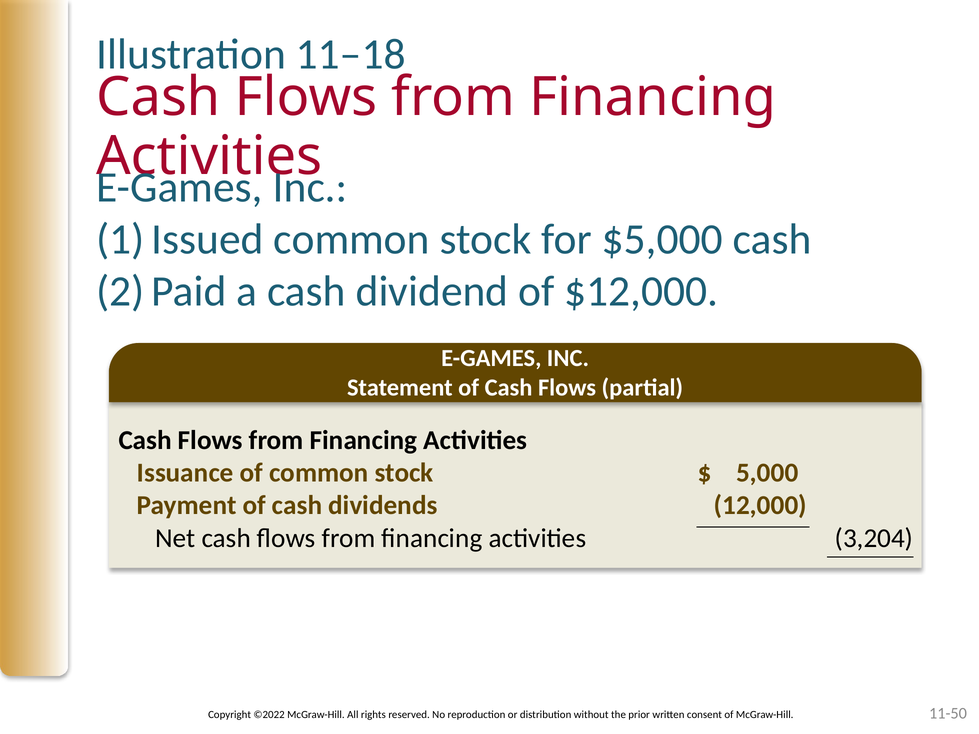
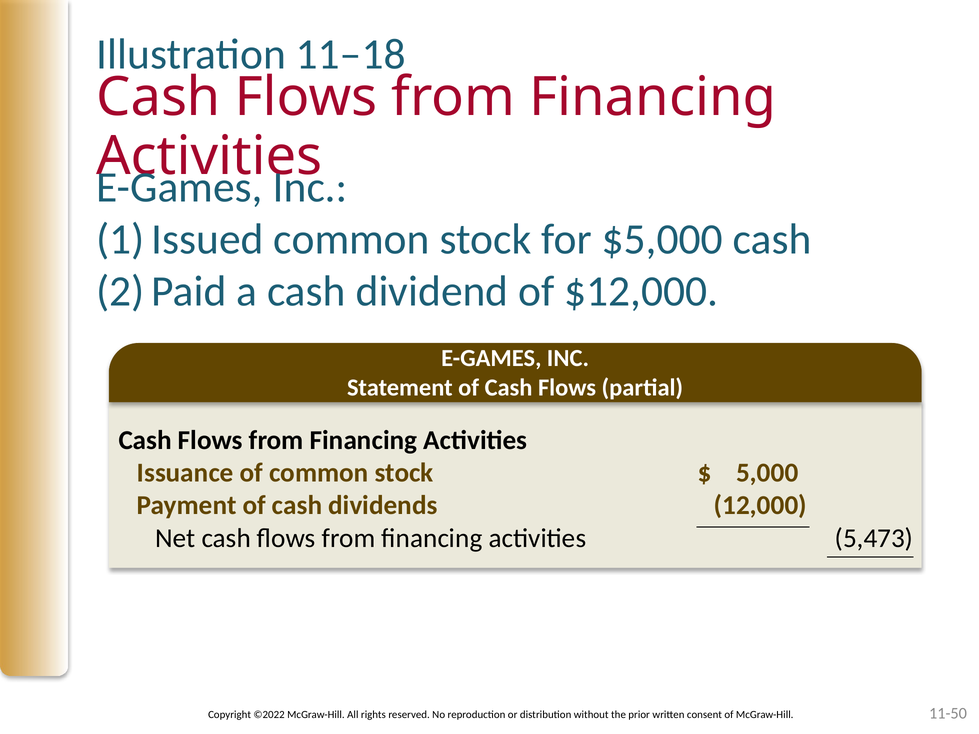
3,204: 3,204 -> 5,473 (874, 538)
